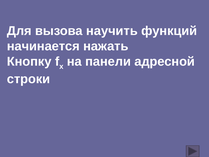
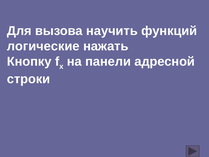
начинается: начинается -> логические (43, 46)
